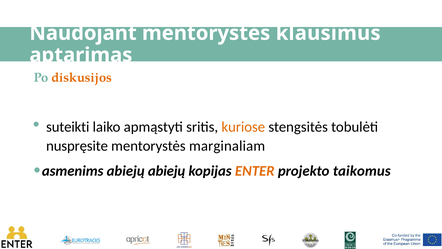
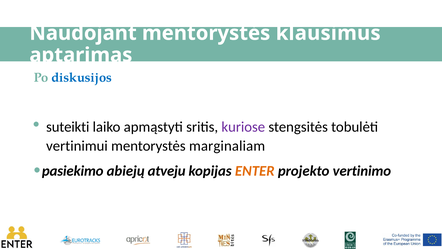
diskusijos colour: orange -> blue (82, 78)
kuriose colour: orange -> purple (243, 127)
nuspręsite: nuspręsite -> vertinimui (77, 146)
asmenims: asmenims -> pasiekimo (73, 171)
abiejų abiejų: abiejų -> atveju (167, 171)
taikomus: taikomus -> vertinimo (362, 171)
